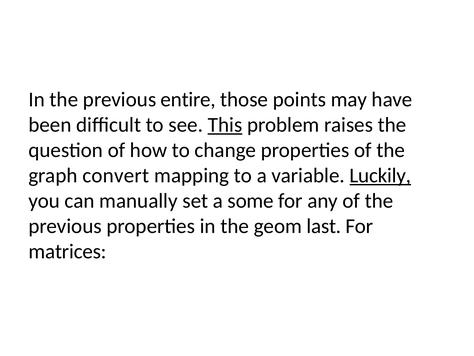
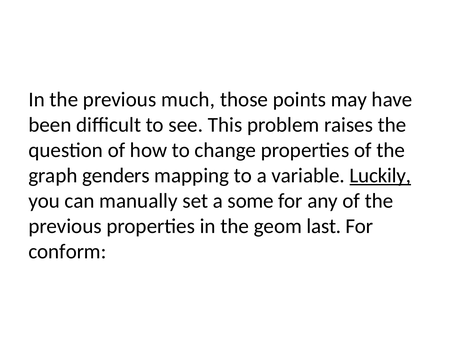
entire: entire -> much (188, 99)
This underline: present -> none (225, 125)
convert: convert -> genders (116, 175)
matrices: matrices -> conform (67, 251)
